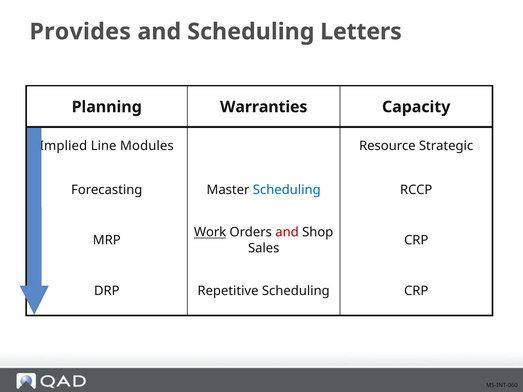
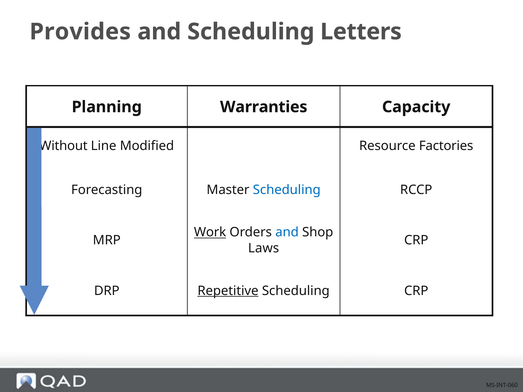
Implied: Implied -> Without (63, 146)
Modules: Modules -> Modified (147, 146)
Strategic: Strategic -> Factories (446, 146)
and colour: red -> blue (287, 232)
Sales: Sales -> Laws (264, 248)
Repetitive underline: none -> present (228, 291)
